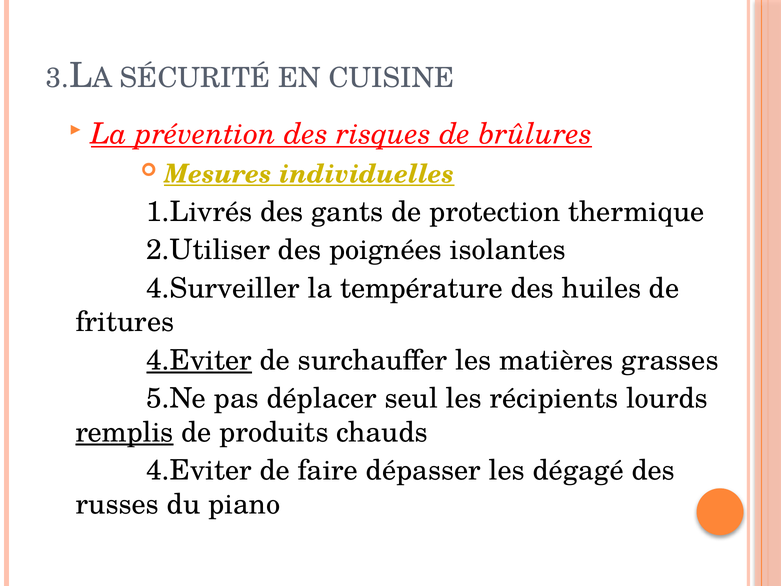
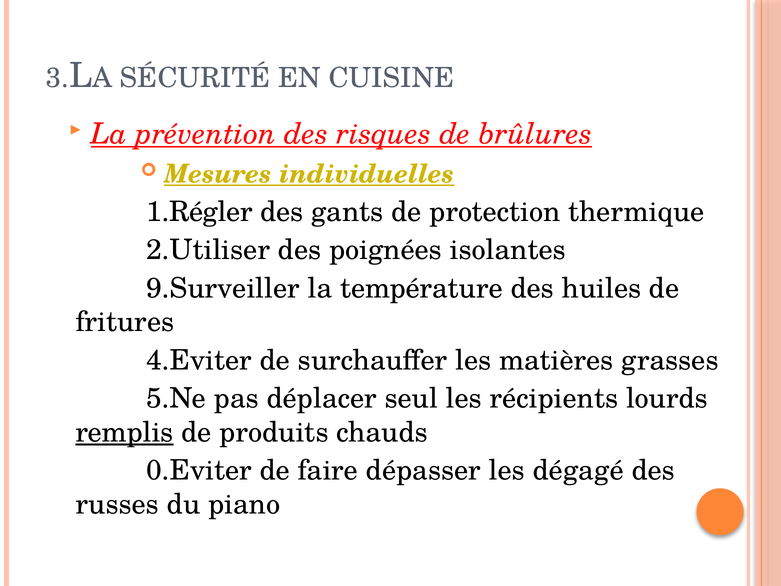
1.Livrés: 1.Livrés -> 1.Régler (199, 212)
4.Surveiller: 4.Surveiller -> 9.Surveiller (223, 288)
4.Eviter underline: present -> none (199, 360)
4.Eviter: 4.Eviter -> 0.Eviter (199, 470)
